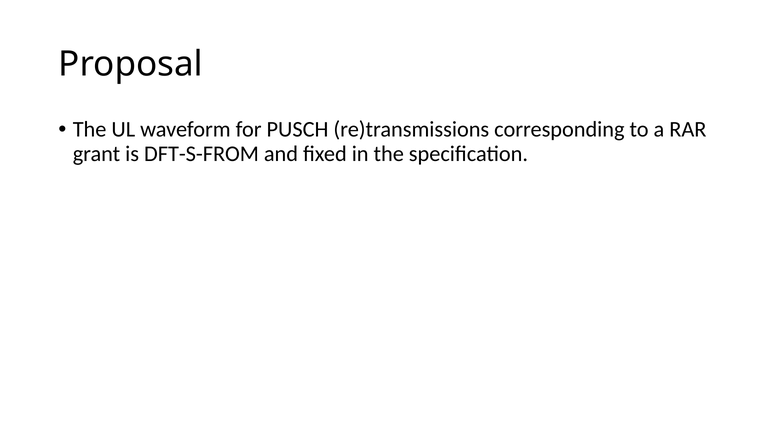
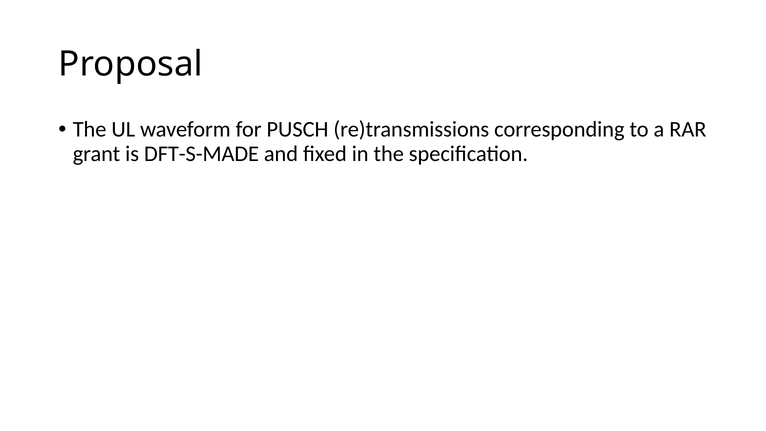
DFT-S-FROM: DFT-S-FROM -> DFT-S-MADE (202, 154)
